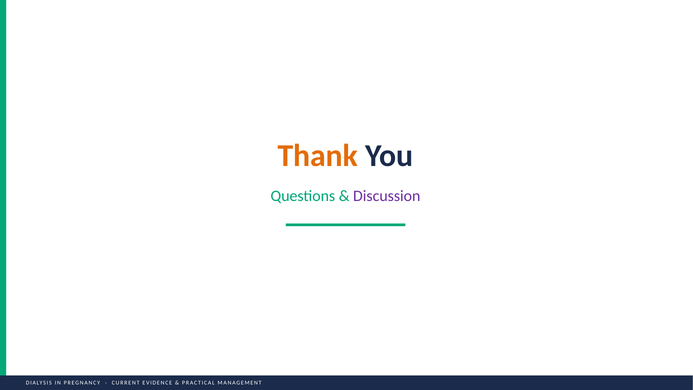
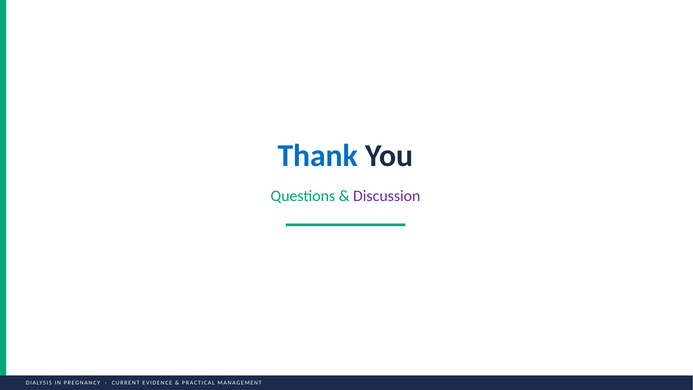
Thank colour: orange -> blue (318, 156)
